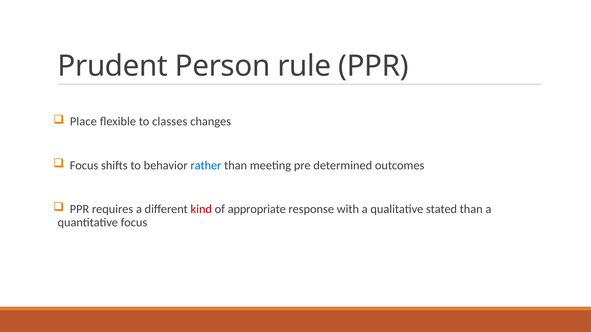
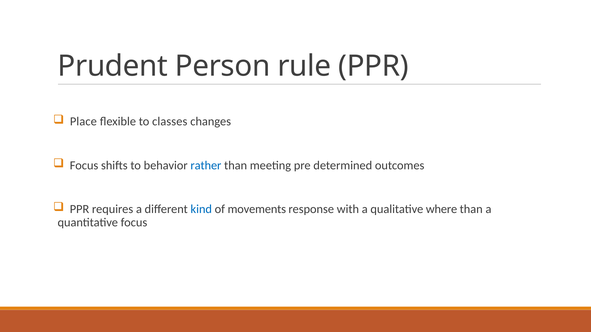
kind colour: red -> blue (201, 209)
appropriate: appropriate -> movements (257, 209)
stated: stated -> where (442, 209)
